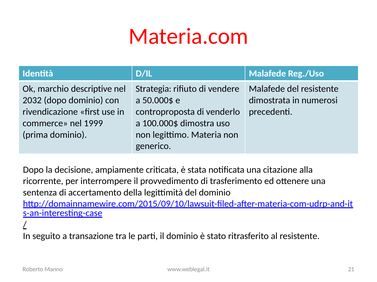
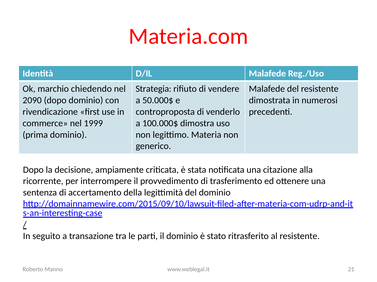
descriptive: descriptive -> chiedendo (91, 89)
2032: 2032 -> 2090 (32, 101)
